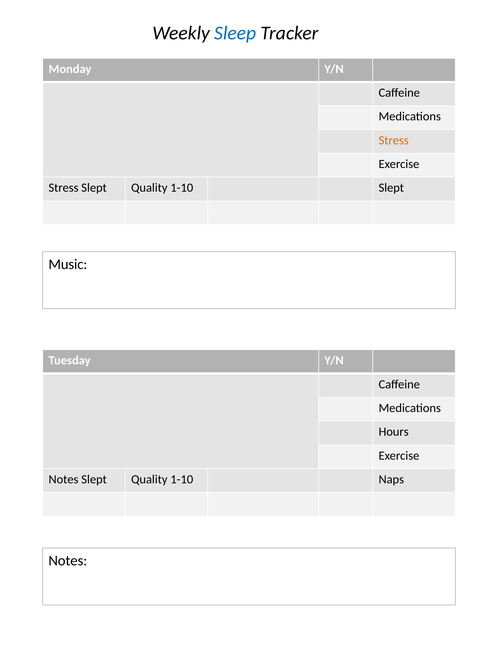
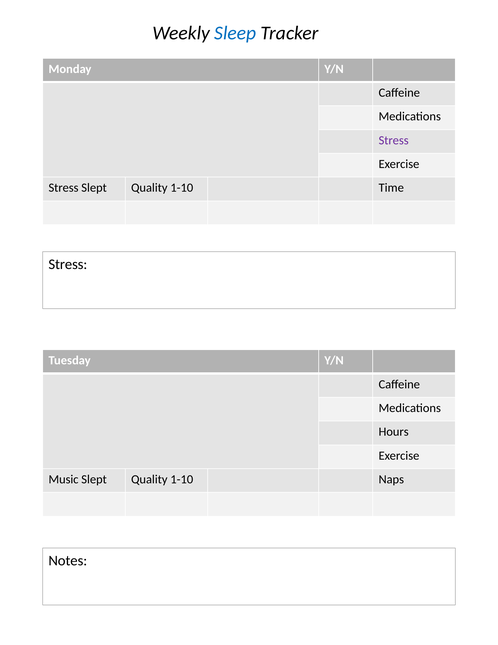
Stress colour: orange -> purple (394, 140)
1-10 Slept: Slept -> Time (391, 188)
Music: Music -> Stress (68, 264)
Notes: Notes -> Music (64, 479)
